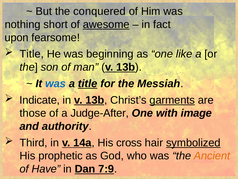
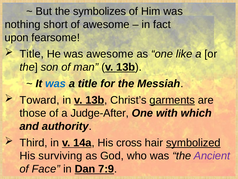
conquered: conquered -> symbolizes (100, 11)
awesome underline: present -> none (106, 24)
was beginning: beginning -> awesome (110, 54)
title underline: present -> none (88, 83)
Indicate: Indicate -> Toward (40, 100)
image: image -> which (196, 113)
prophetic: prophetic -> surviving (60, 155)
Ancient colour: orange -> purple (212, 155)
Have: Have -> Face (46, 169)
